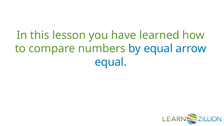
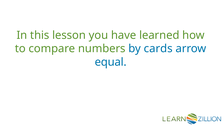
by equal: equal -> cards (158, 49)
